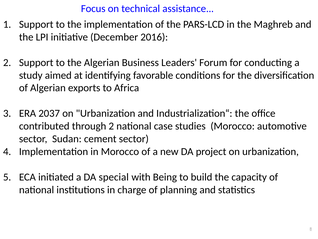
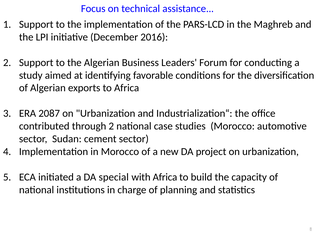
2037: 2037 -> 2087 (49, 113)
with Being: Being -> Africa (165, 177)
